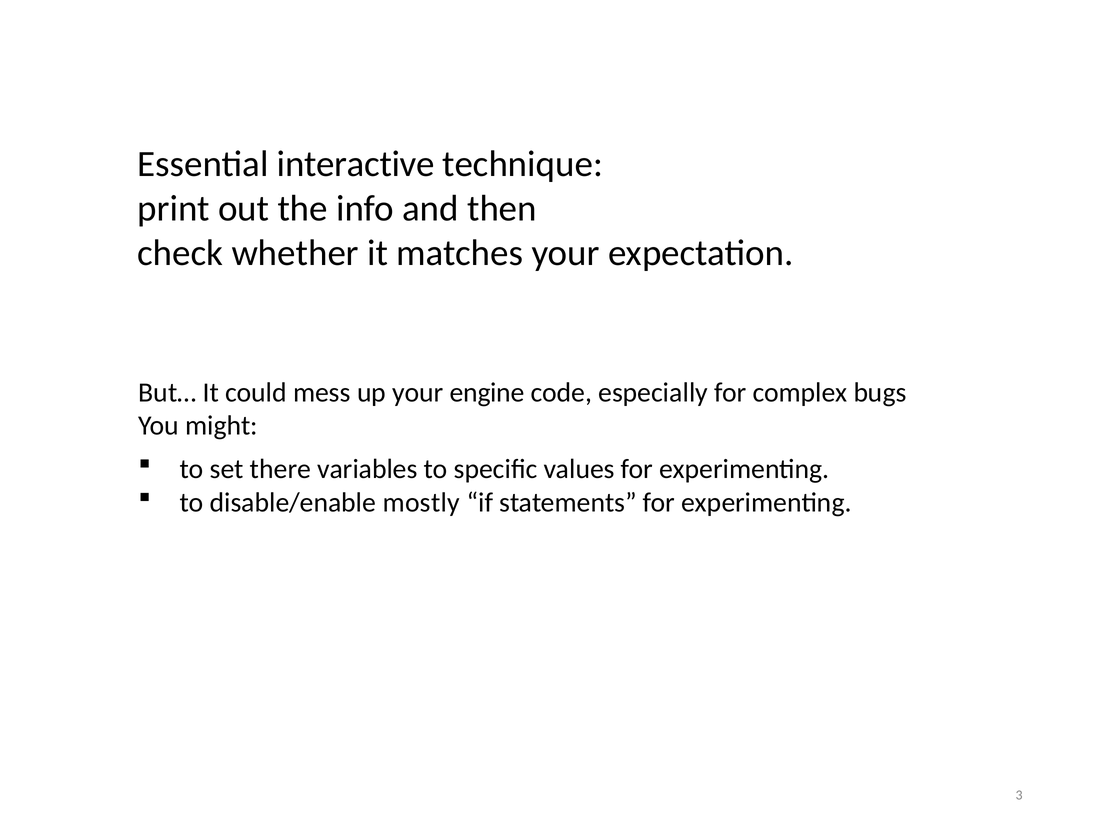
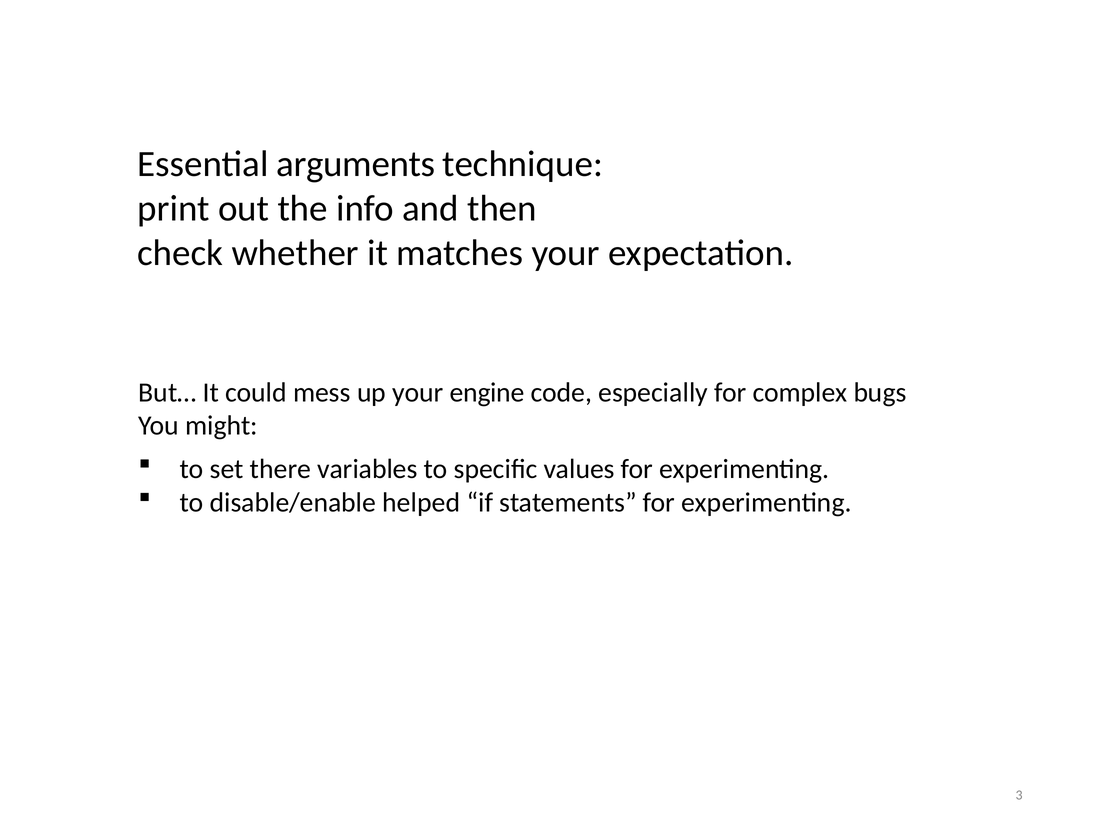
interactive: interactive -> arguments (356, 164)
mostly: mostly -> helped (421, 502)
